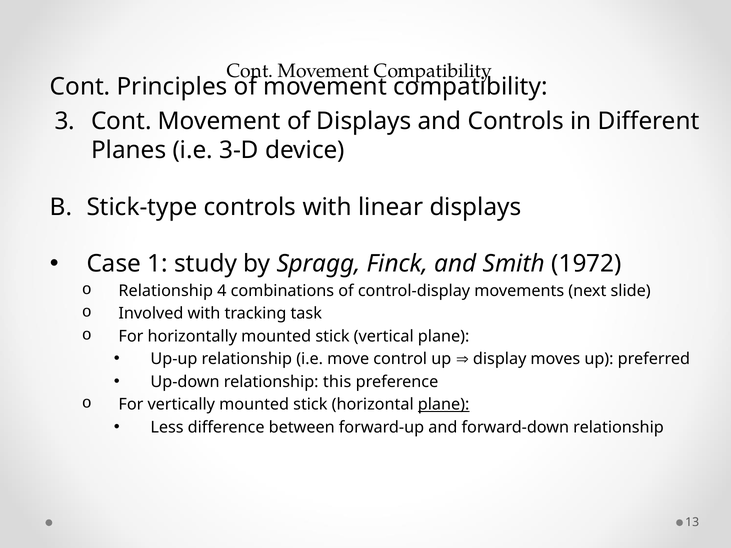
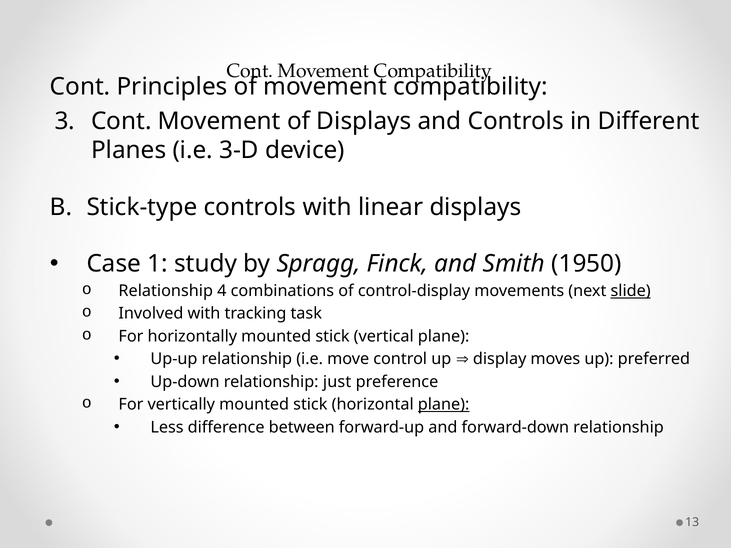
1972: 1972 -> 1950 (586, 264)
slide underline: none -> present (631, 291)
this: this -> just (337, 382)
